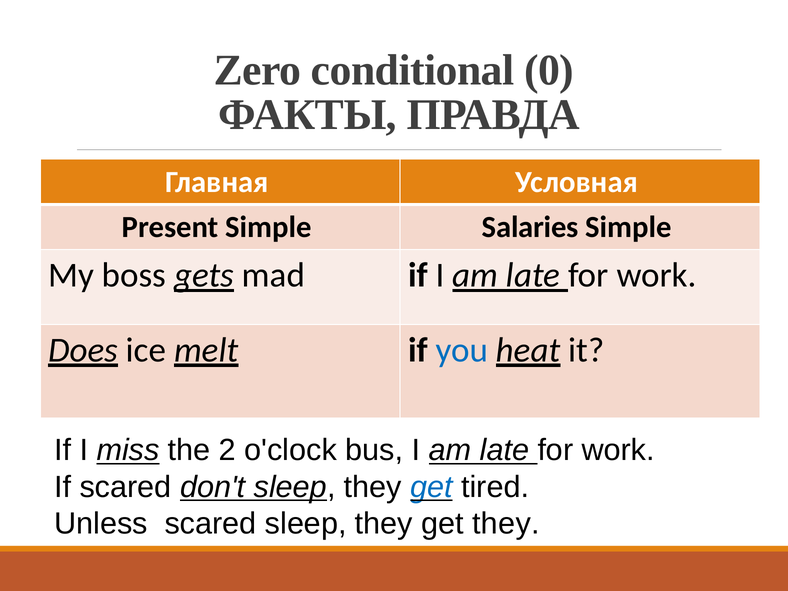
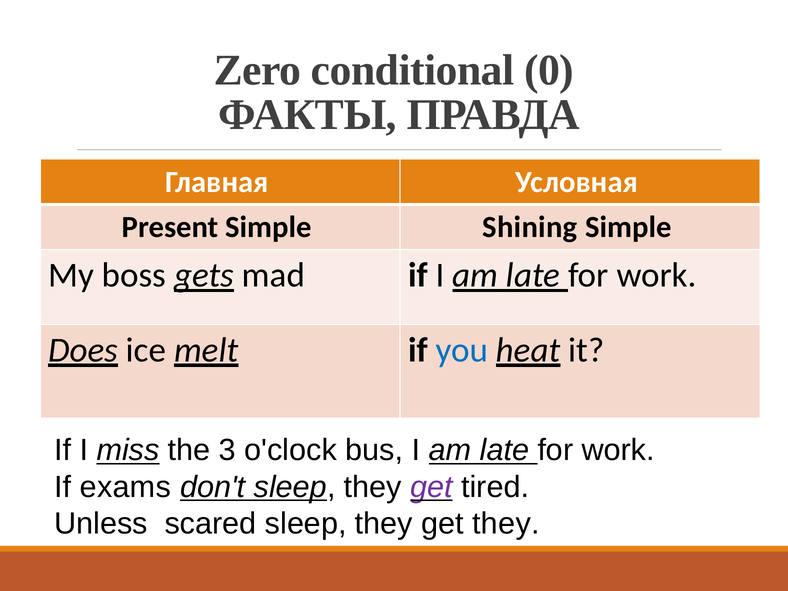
Salaries: Salaries -> Shining (530, 227)
2: 2 -> 3 (227, 450)
If scared: scared -> exams (125, 487)
get colour: blue -> purple (432, 487)
